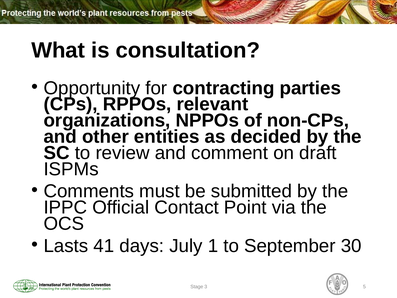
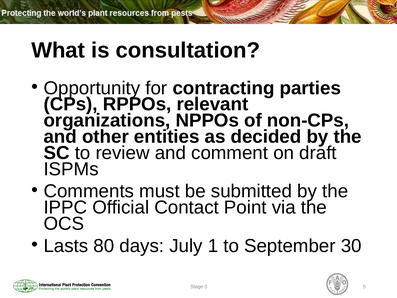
41: 41 -> 80 (104, 246)
